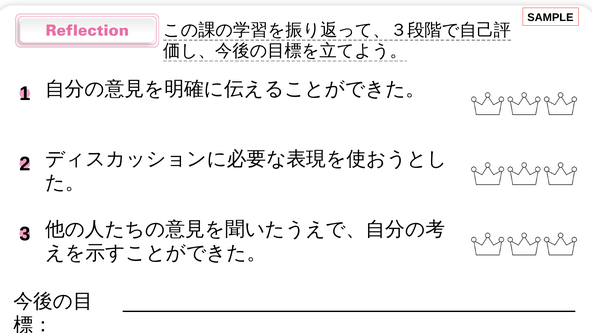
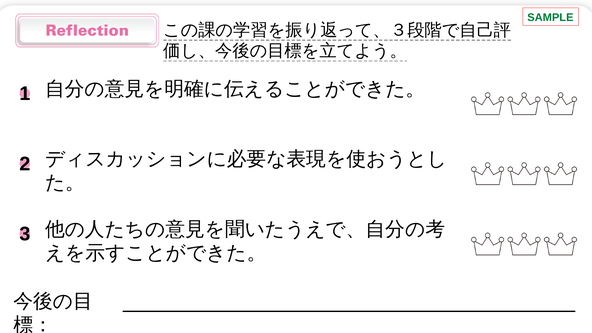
SAMPLE colour: black -> green (550, 17)
